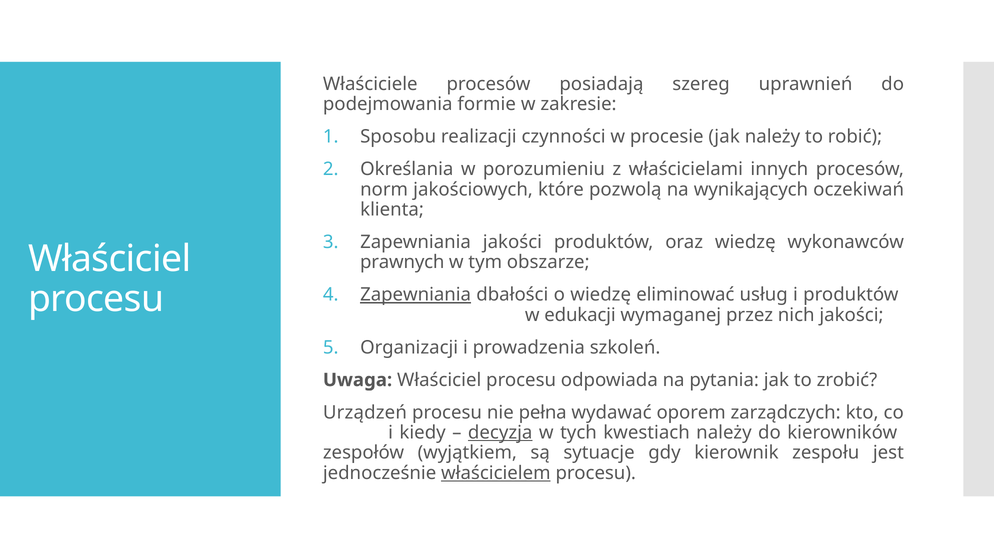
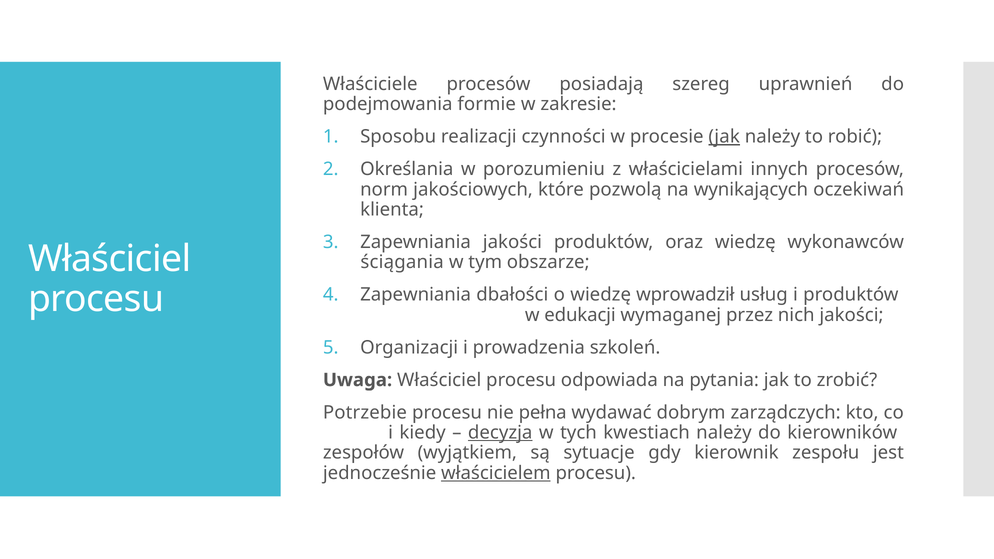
jak underline: none -> present (724, 137)
prawnych: prawnych -> ściągania (402, 262)
Zapewniania underline: present -> none (416, 295)
eliminować: eliminować -> wprowadził (685, 295)
Urządzeń: Urządzeń -> Potrzebie (365, 413)
oporem: oporem -> dobrym (691, 413)
